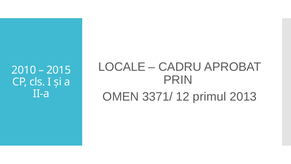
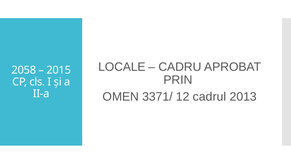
2010: 2010 -> 2058 (24, 70)
primul: primul -> cadrul (210, 97)
